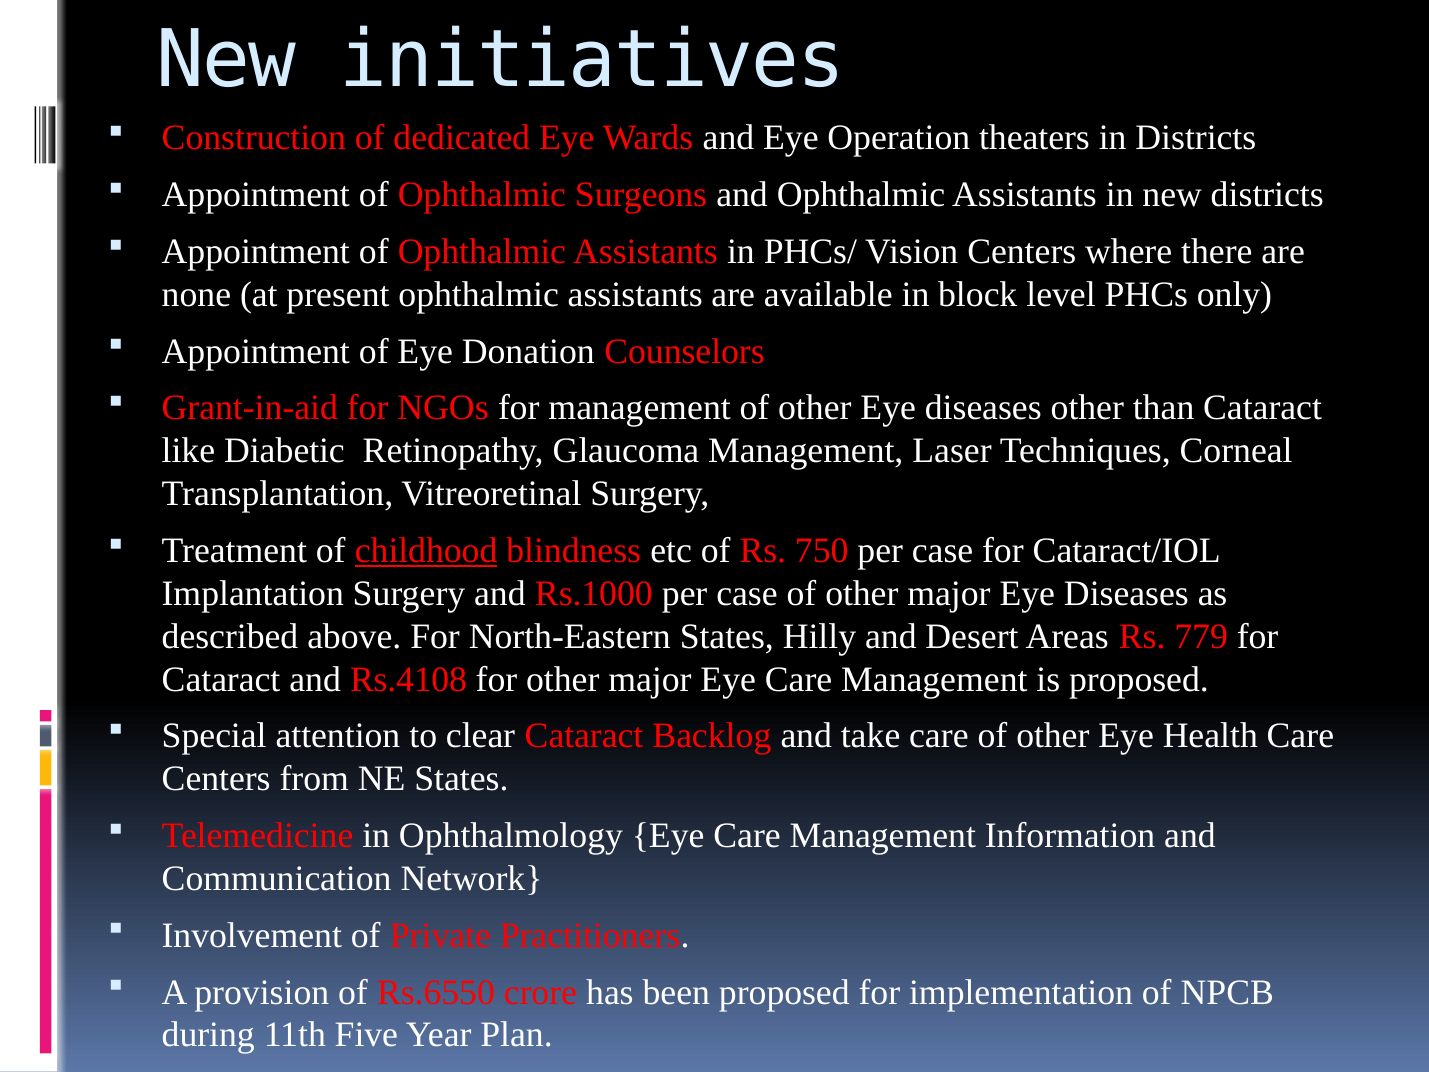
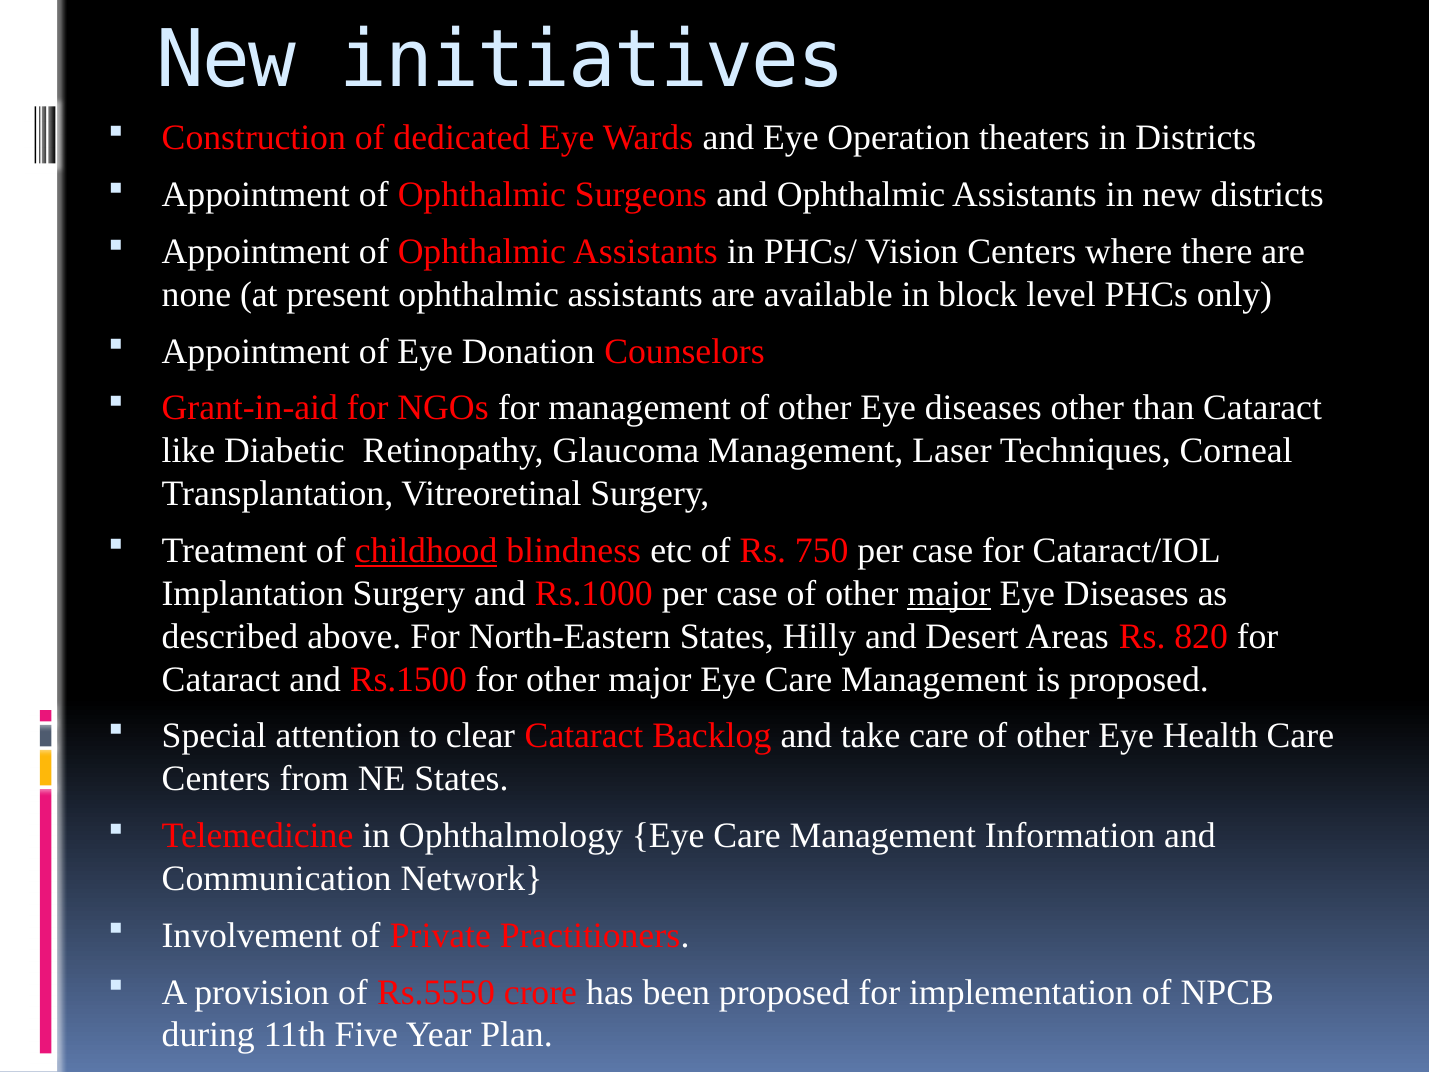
major underline: none -> present (949, 593)
779: 779 -> 820 (1201, 636)
Rs.4108: Rs.4108 -> Rs.1500 (409, 679)
Rs.6550: Rs.6550 -> Rs.5550 (436, 992)
